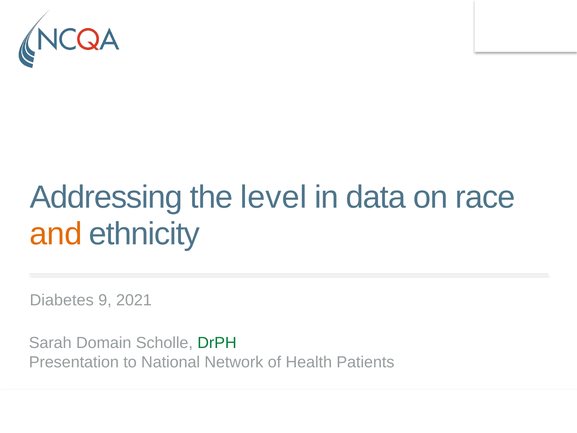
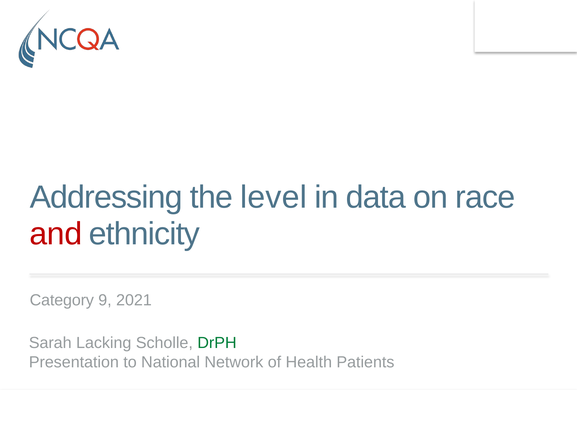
and colour: orange -> red (56, 234)
Diabetes: Diabetes -> Category (62, 300)
Domain: Domain -> Lacking (104, 343)
